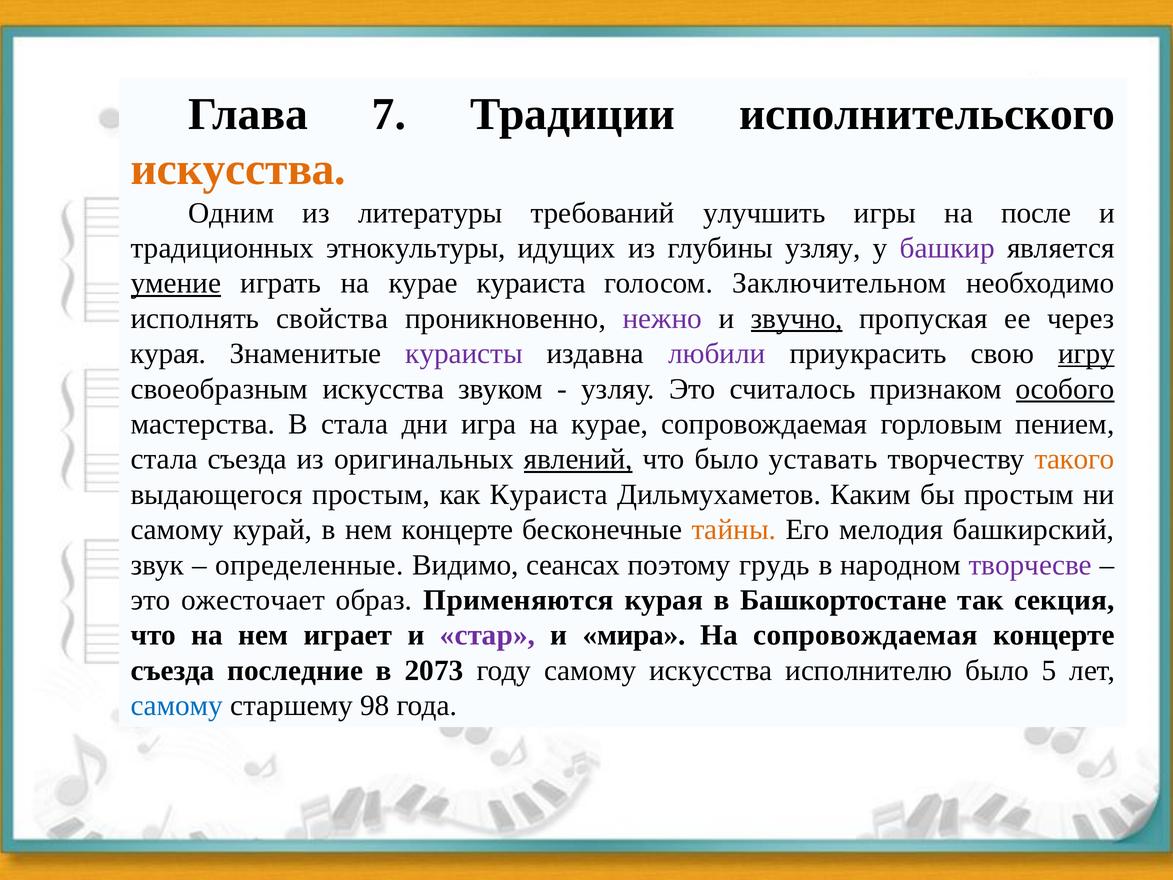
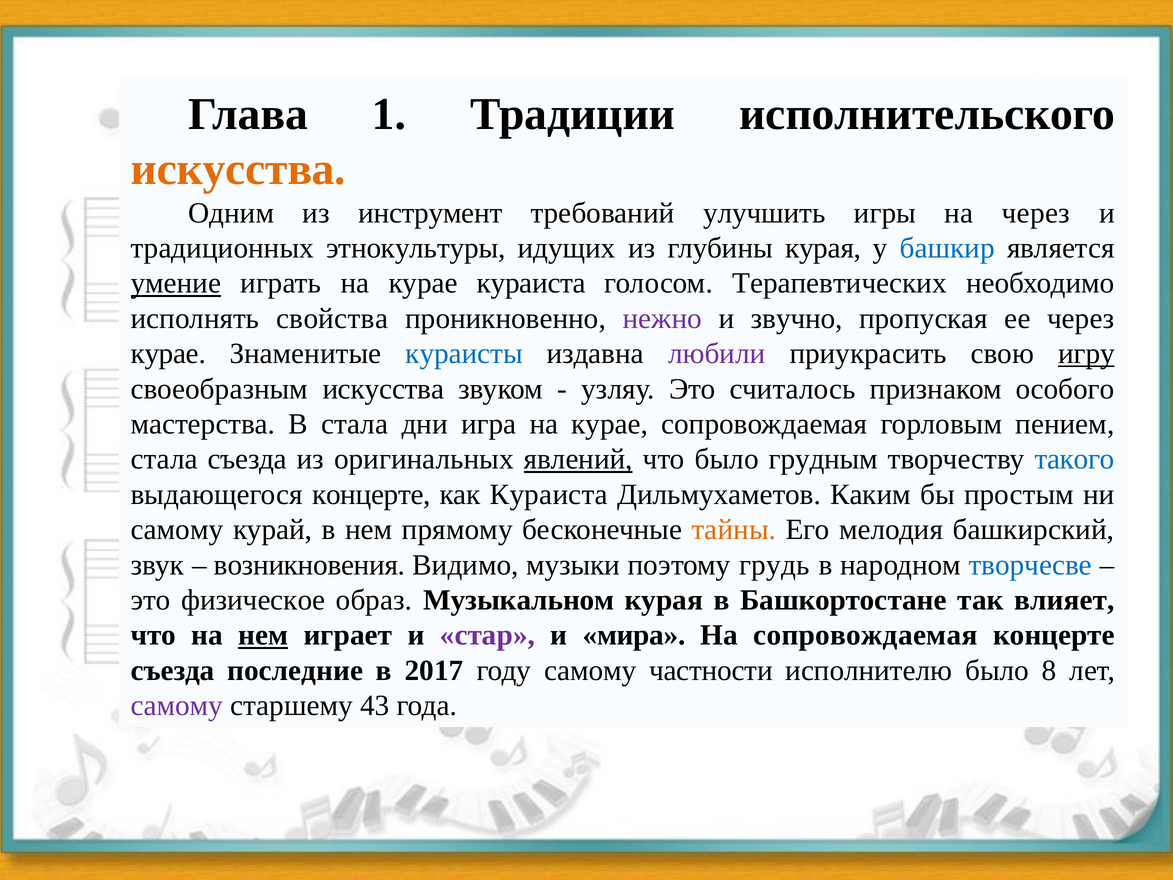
7: 7 -> 1 (389, 114)
литературы: литературы -> инструмент (430, 213)
на после: после -> через (1036, 213)
глубины узляу: узляу -> курая (823, 248)
башкир colour: purple -> blue (947, 248)
Заключительном: Заключительном -> Терапевтических (839, 283)
звучно underline: present -> none (797, 318)
курая: курая -> курае (168, 354)
кураисты colour: purple -> blue (464, 354)
особого underline: present -> none (1065, 389)
уставать: уставать -> грудным (823, 459)
такого colour: orange -> blue (1075, 459)
выдающегося простым: простым -> концерте (371, 494)
нем концерте: концерте -> прямому (457, 530)
определенные: определенные -> возникновения (310, 565)
сеансах: сеансах -> музыки (573, 565)
творчесве colour: purple -> blue (1030, 565)
ожесточает: ожесточает -> физическое (253, 600)
Применяются: Применяются -> Музыкальном (519, 600)
секция: секция -> влияет (1065, 600)
нем underline: none -> present (263, 635)
2073: 2073 -> 2017 (434, 670)
самому искусства: искусства -> частности (711, 670)
5: 5 -> 8 (1049, 670)
самому colour: blue -> purple (177, 705)
98: 98 -> 43 (375, 705)
